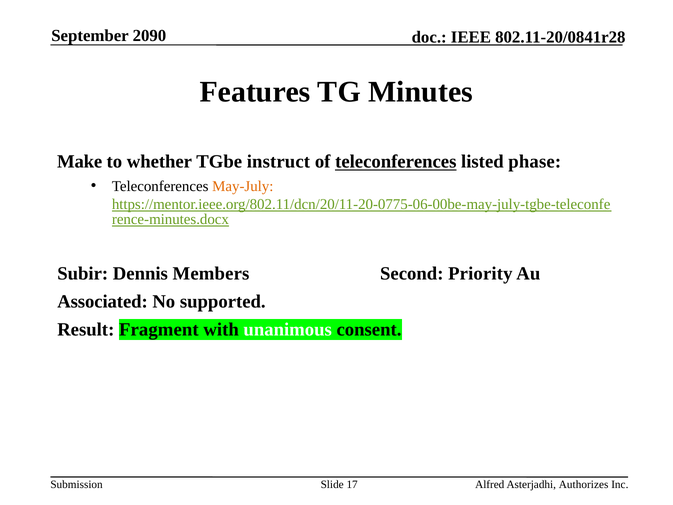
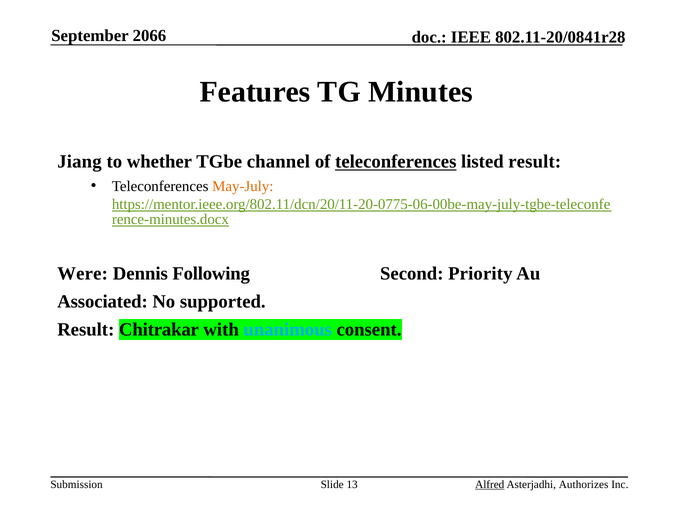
2090: 2090 -> 2066 (149, 36)
Make: Make -> Jiang (79, 162)
instruct: instruct -> channel (278, 162)
listed phase: phase -> result (535, 162)
Subir: Subir -> Were (83, 273)
Members: Members -> Following (211, 273)
Fragment: Fragment -> Chitrakar (159, 329)
unanimous colour: white -> light blue (288, 329)
17: 17 -> 13 (352, 484)
Alfred underline: none -> present (490, 484)
